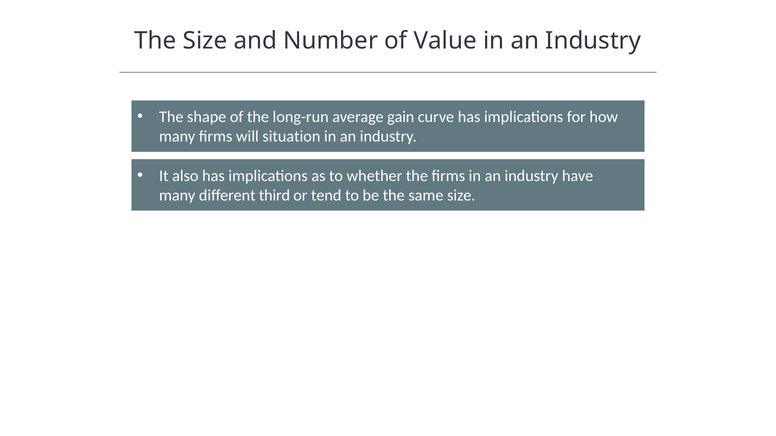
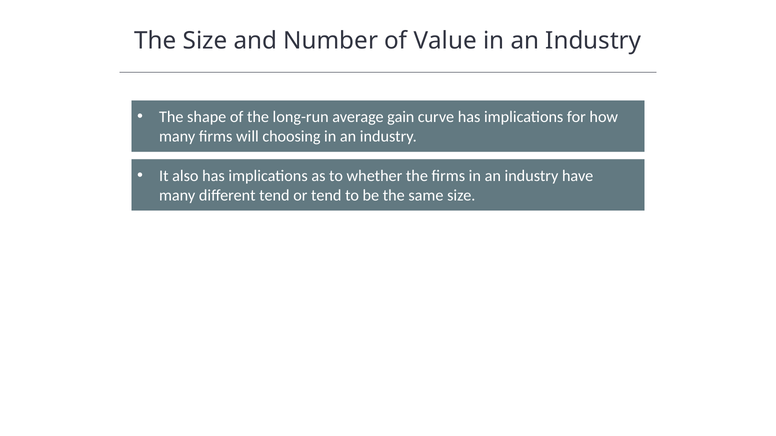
situation: situation -> choosing (291, 137)
different third: third -> tend (274, 195)
